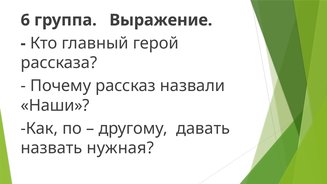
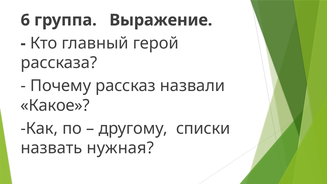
Наши: Наши -> Какое (55, 105)
давать: давать -> списки (203, 128)
